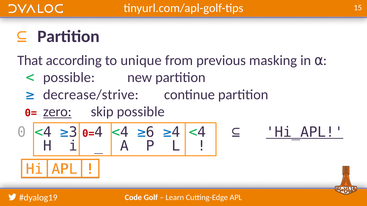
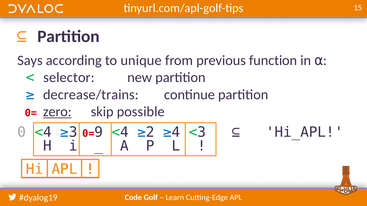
That: That -> Says (30, 61)
masking: masking -> function (273, 61)
possible: possible -> selector (69, 78)
decrease/strive: decrease/strive -> decrease/trains (91, 95)
3 4: 4 -> 9 (99, 132)
6: 6 -> 2 (150, 132)
4: 4 -> 3 (202, 132)
Hi_APL underline: present -> none (305, 132)
